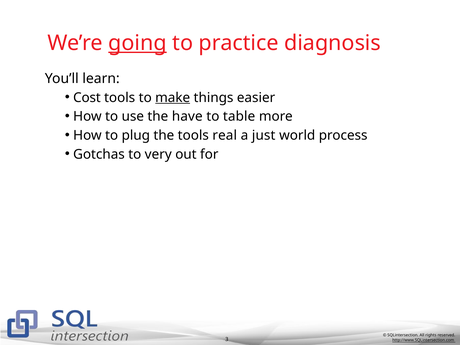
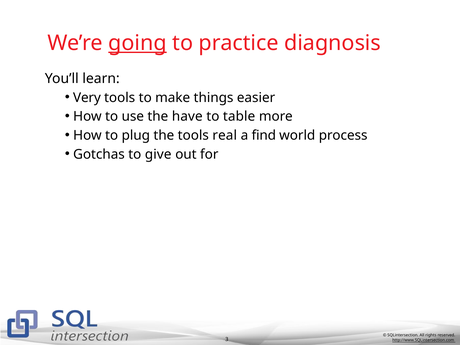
Cost: Cost -> Very (87, 98)
make underline: present -> none (173, 98)
just: just -> find (264, 135)
very: very -> give (158, 154)
